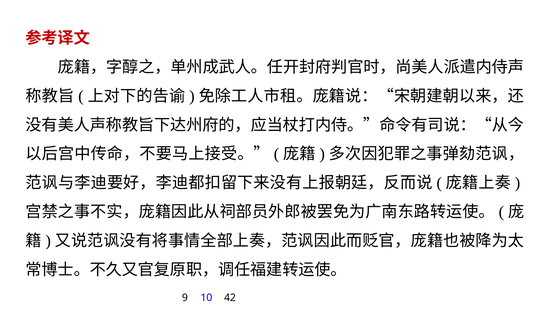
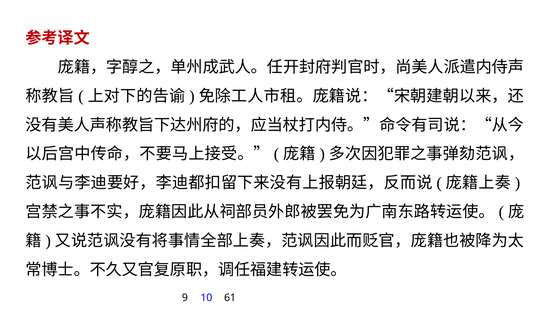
42: 42 -> 61 (230, 298)
